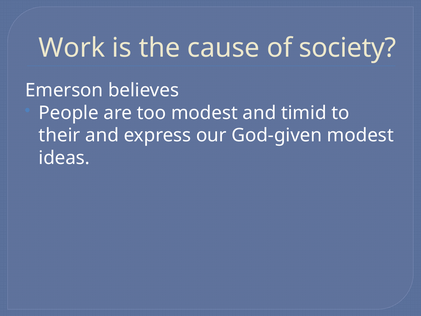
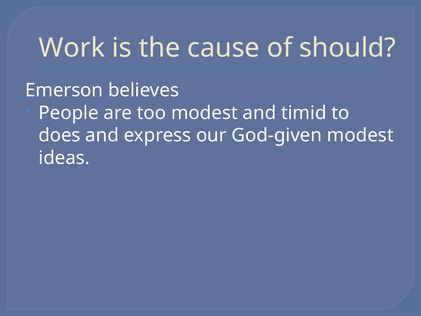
society: society -> should (348, 48)
their: their -> does (60, 135)
